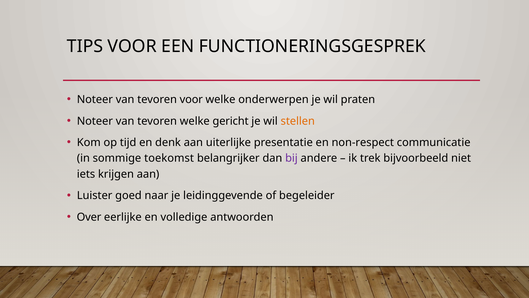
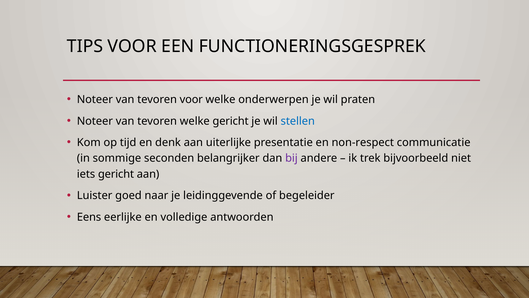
stellen colour: orange -> blue (298, 121)
toekomst: toekomst -> seconden (169, 158)
iets krijgen: krijgen -> gericht (116, 174)
Over: Over -> Eens (89, 217)
